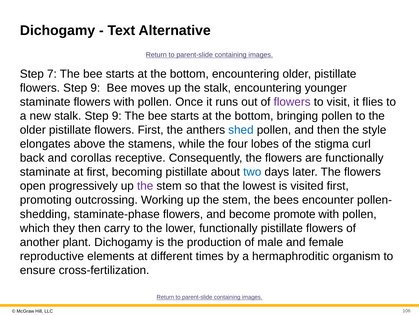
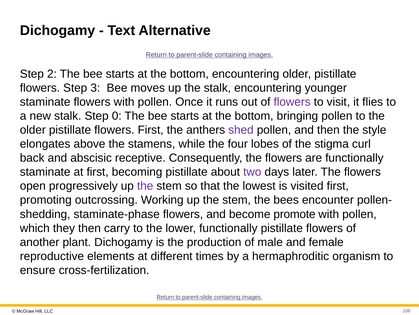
7: 7 -> 2 (52, 74)
flowers Step 9: 9 -> 3 (95, 88)
stalk Step 9: 9 -> 0 (117, 116)
shed colour: blue -> purple (241, 130)
corollas: corollas -> abscisic (91, 158)
two colour: blue -> purple (252, 172)
